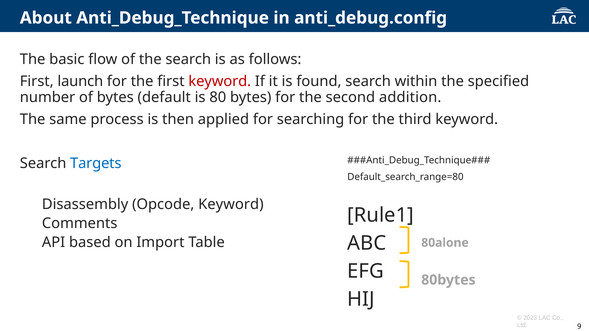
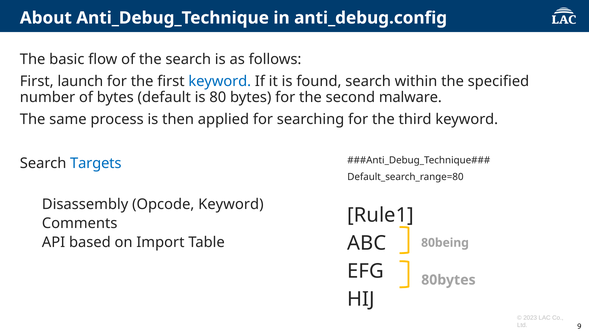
keyword colour: red -> blue (220, 82)
addition: addition -> malware (410, 97)
80alone: 80alone -> 80being (445, 243)
